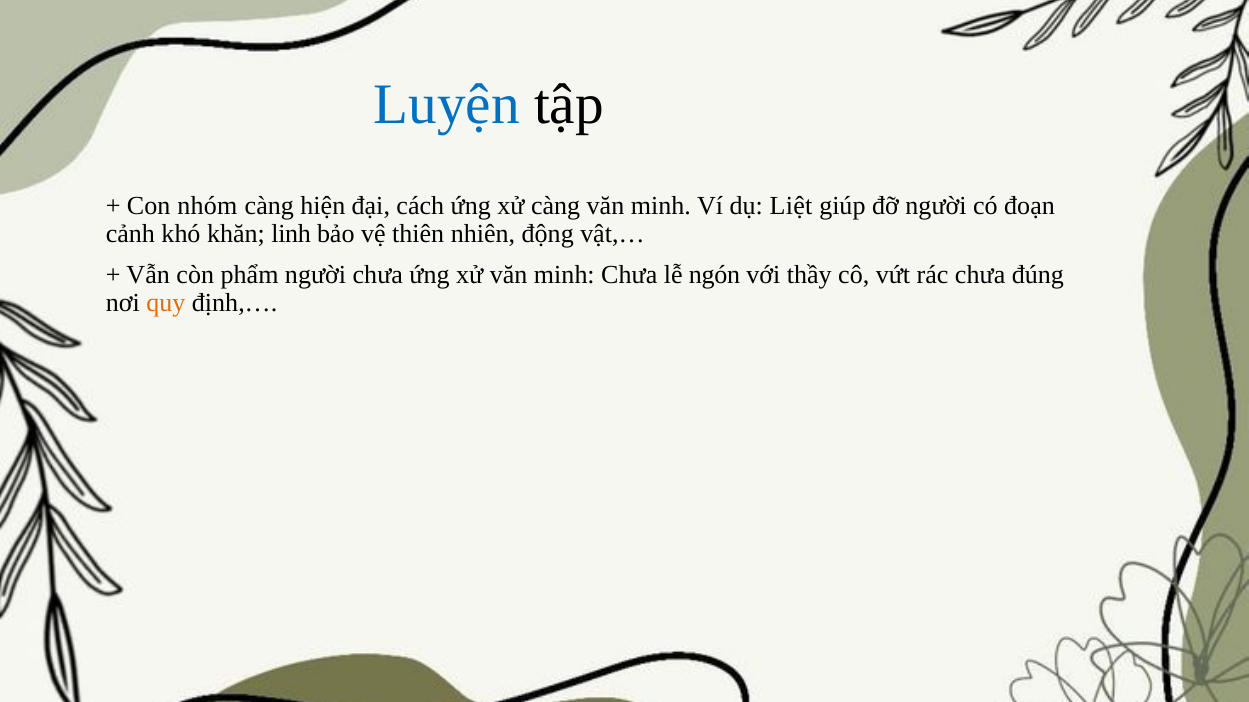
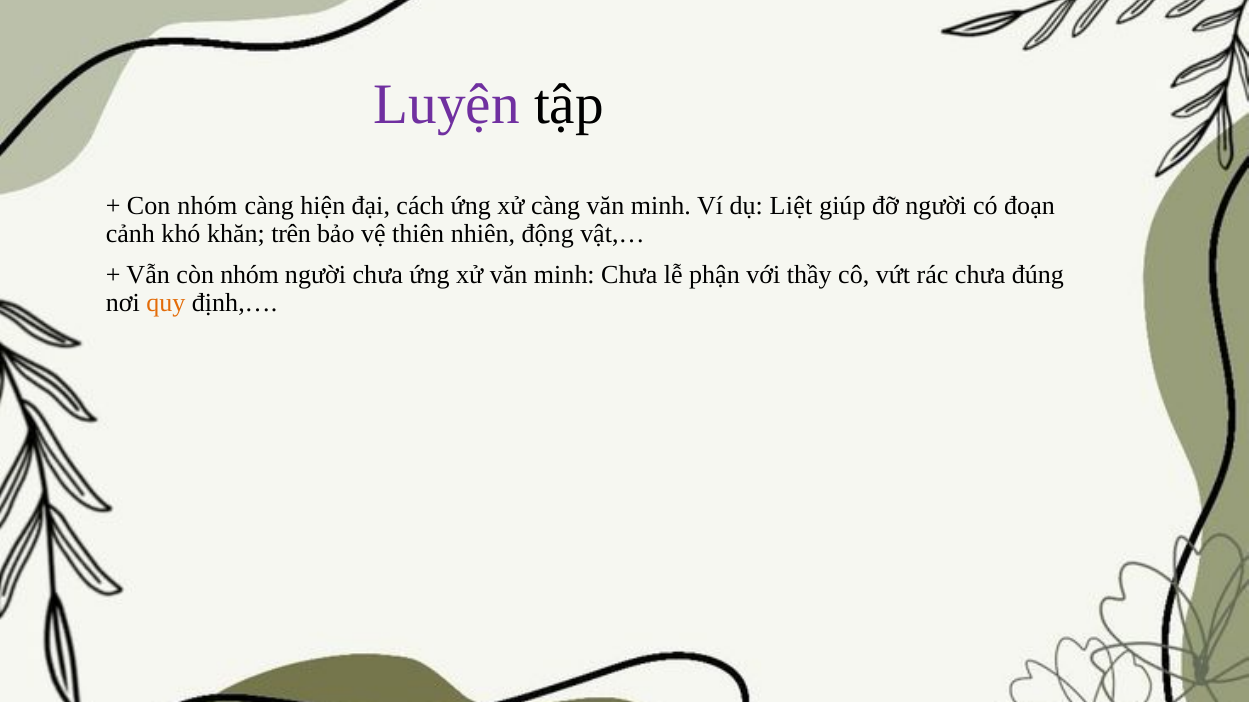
Luyện colour: blue -> purple (447, 105)
linh: linh -> trên (291, 234)
còn phẩm: phẩm -> nhóm (250, 275)
ngón: ngón -> phận (714, 275)
